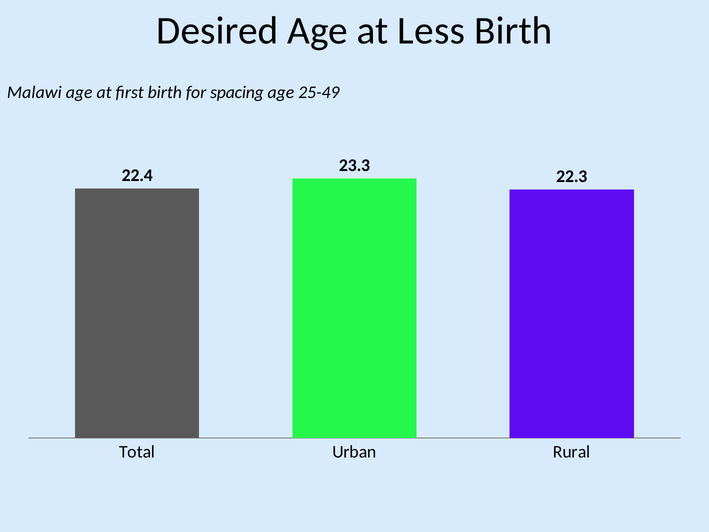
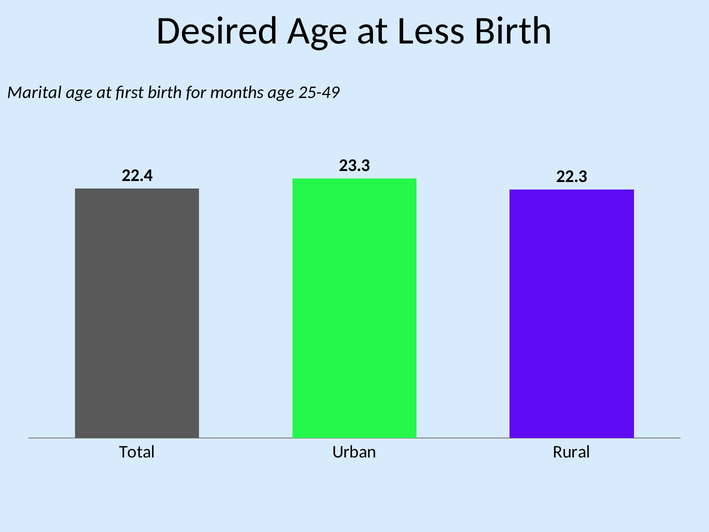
Malawi: Malawi -> Marital (34, 92)
spacing: spacing -> months (237, 92)
